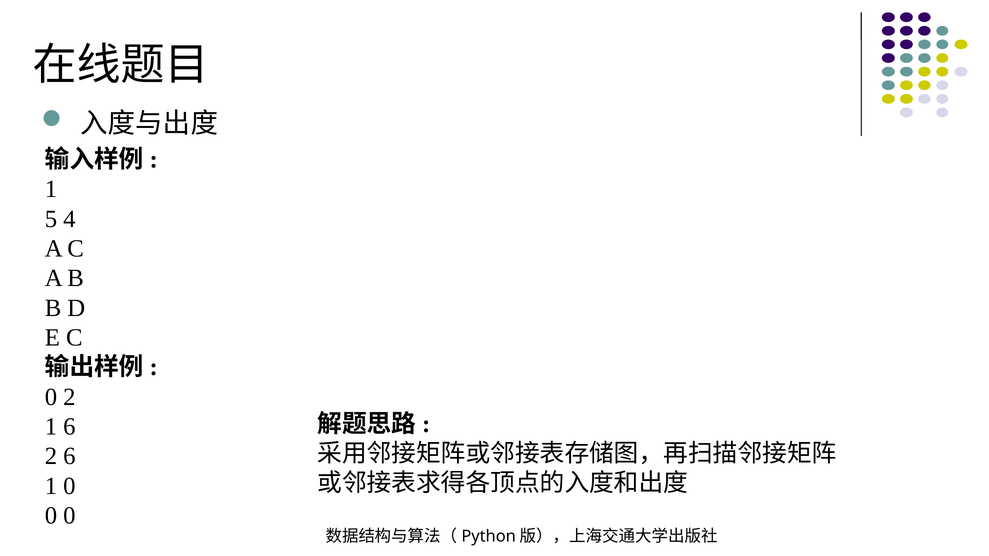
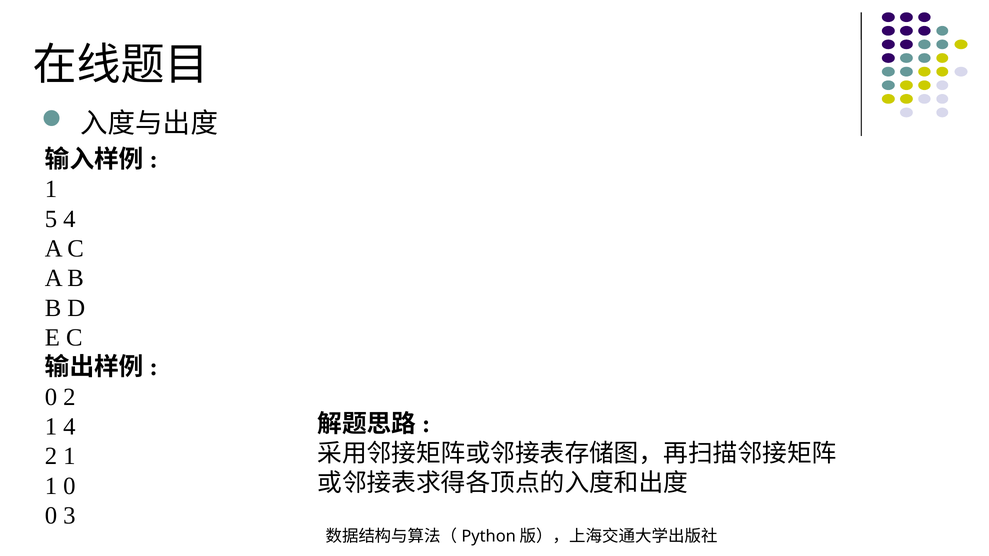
1 6: 6 -> 4 (69, 427)
6: 6 -> 1 (69, 456)
0: 0 -> 3 (69, 516)
